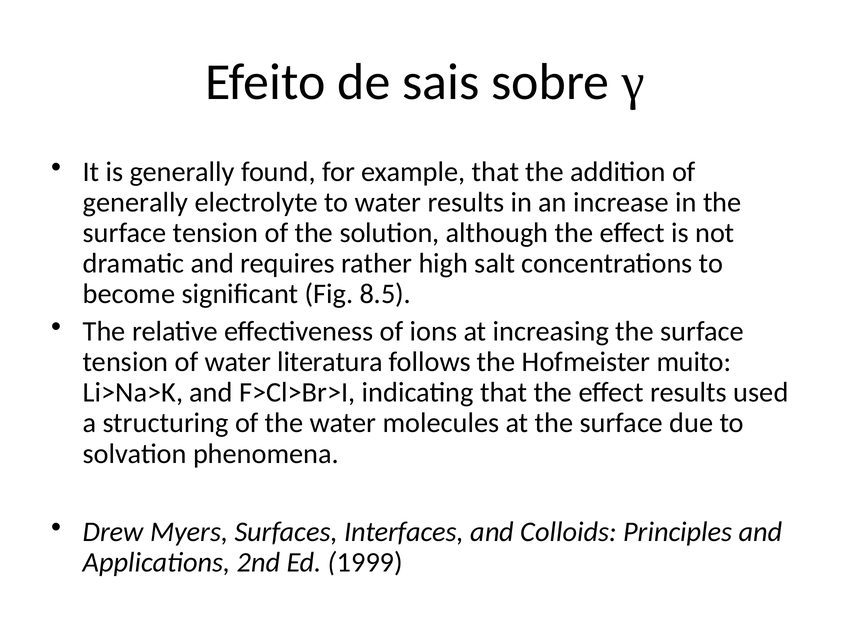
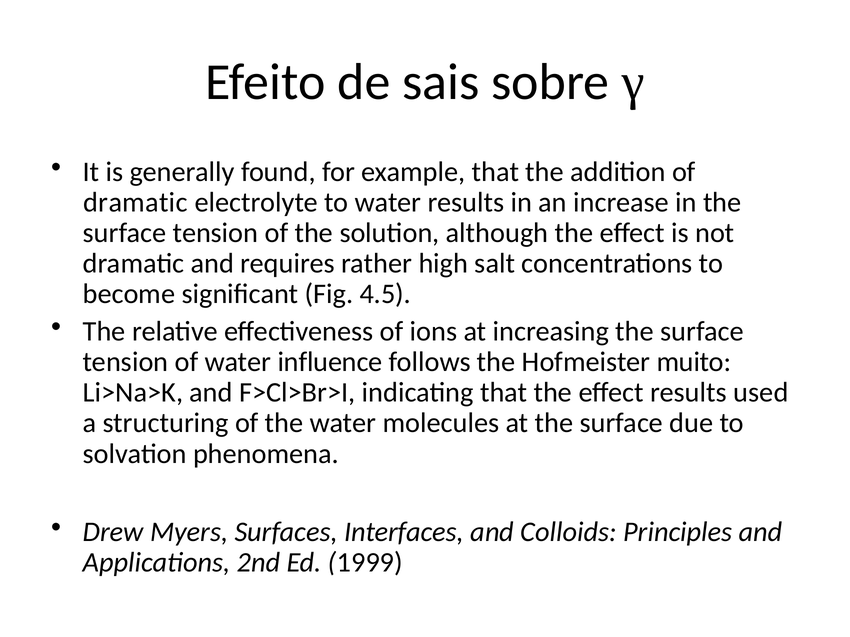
generally: generally -> dramatic (135, 203)
8.5: 8.5 -> 4.5 (385, 294)
literatura: literatura -> influence (330, 362)
